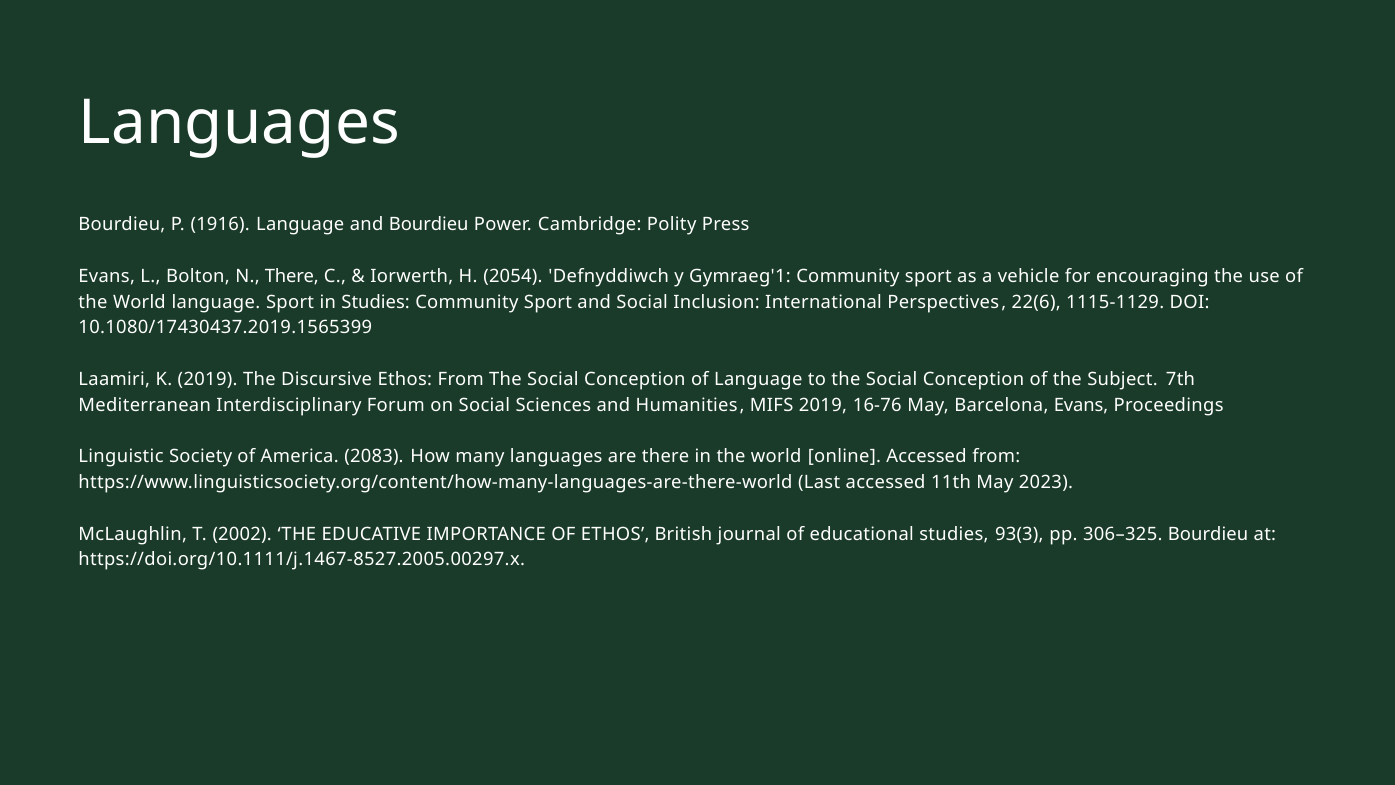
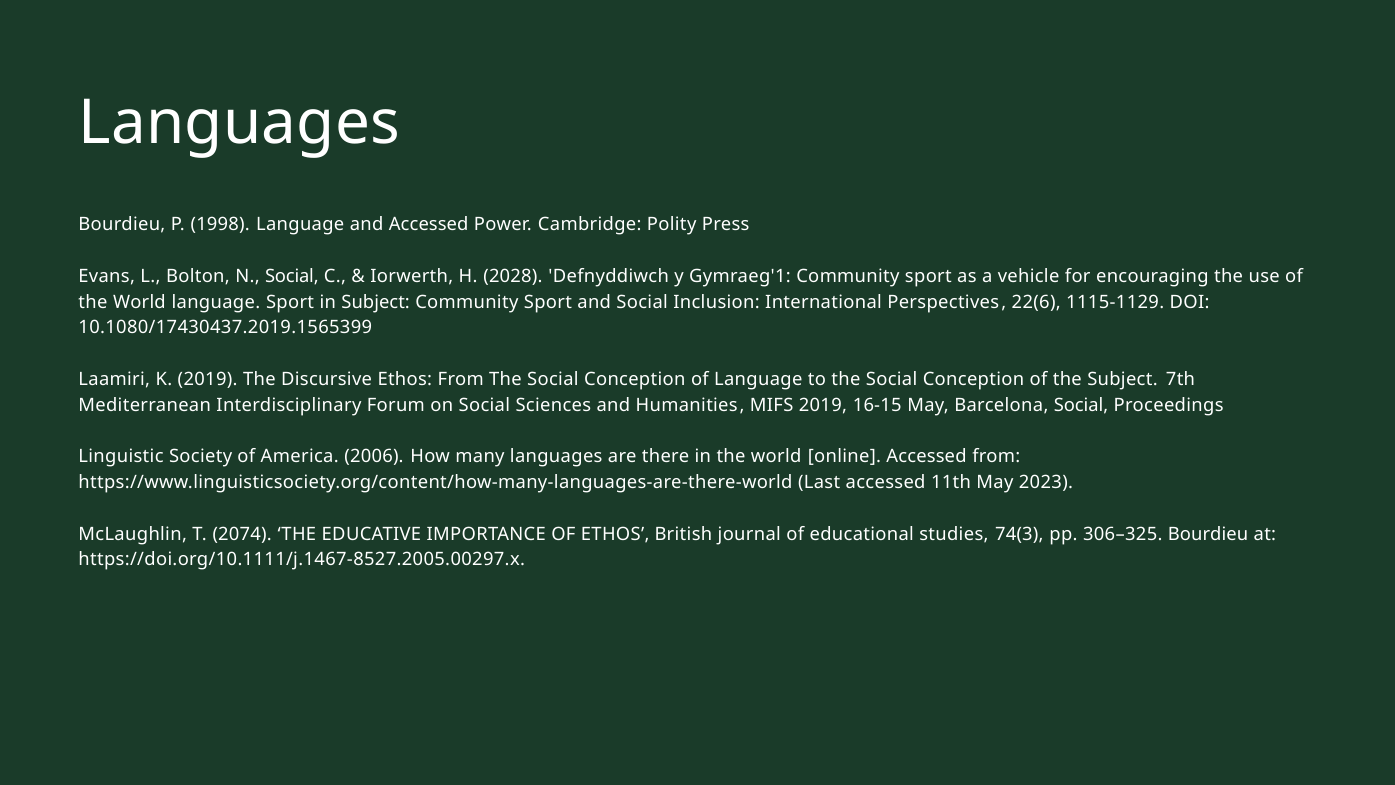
1916: 1916 -> 1998 (220, 225)
and Bourdieu: Bourdieu -> Accessed (429, 225)
N There: There -> Social (292, 276)
2054: 2054 -> 2028 (513, 276)
in Studies: Studies -> Subject (376, 302)
16-76: 16-76 -> 16-15 (877, 405)
Barcelona Evans: Evans -> Social (1081, 405)
2083: 2083 -> 2006 (374, 456)
2002: 2002 -> 2074 (242, 534)
93(3: 93(3 -> 74(3 (1019, 534)
